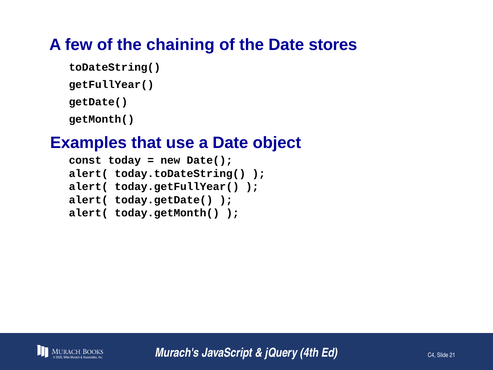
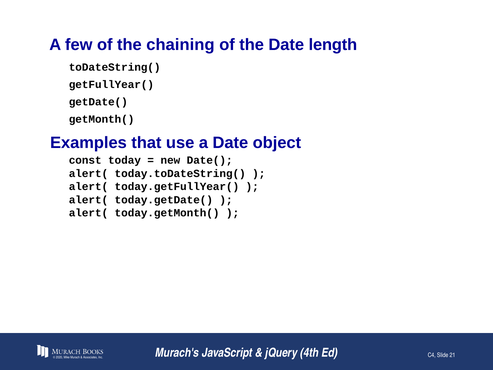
stores: stores -> length (333, 45)
